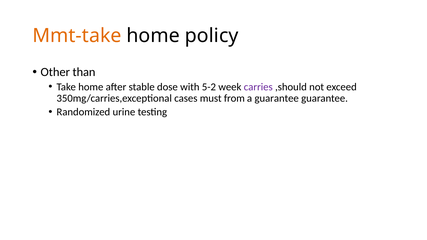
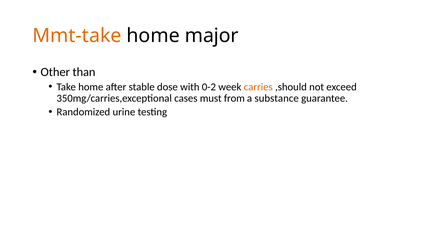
policy: policy -> major (212, 36)
5-2: 5-2 -> 0-2 (209, 87)
carries colour: purple -> orange (258, 87)
a guarantee: guarantee -> substance (277, 98)
